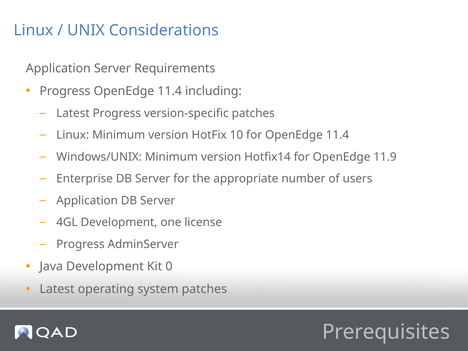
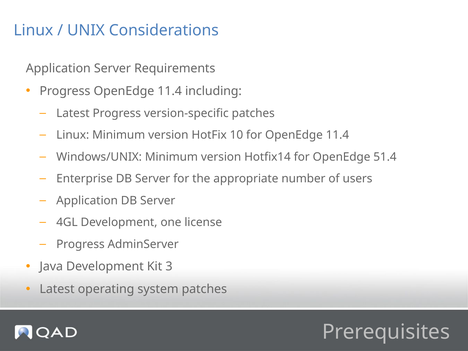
11.9: 11.9 -> 51.4 (385, 157)
0: 0 -> 3 (169, 267)
